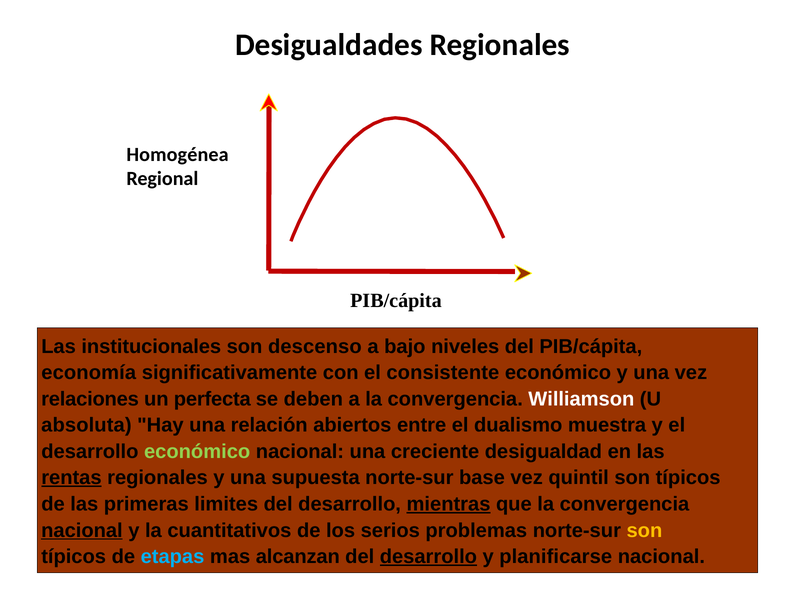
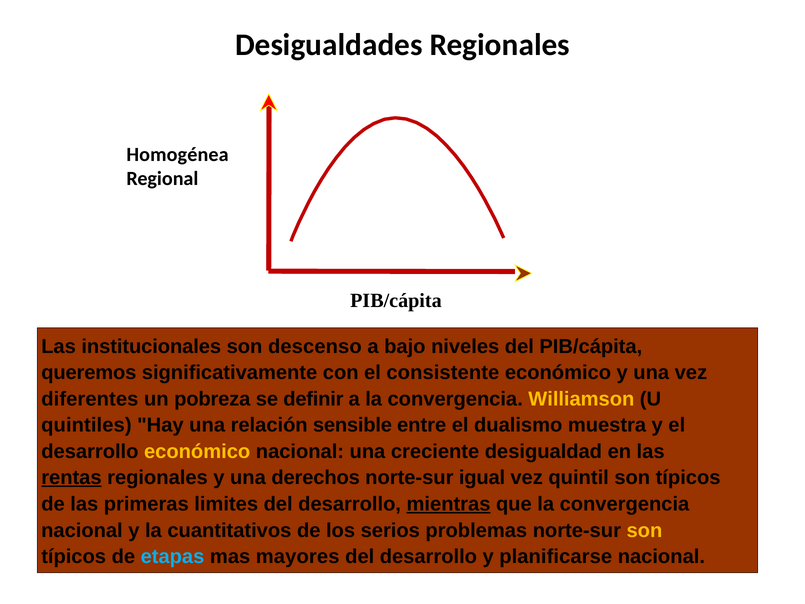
economía: economía -> queremos (89, 373)
relaciones: relaciones -> diferentes (90, 399)
perfecta: perfecta -> pobreza (212, 399)
deben: deben -> definir (313, 399)
Williamson colour: white -> yellow (581, 399)
absoluta: absoluta -> quintiles (86, 425)
abiertos: abiertos -> sensible (352, 425)
económico colour: light green -> yellow (197, 451)
supuesta: supuesta -> derechos (316, 477)
base: base -> igual (482, 477)
nacional underline: present -> none (82, 530)
alcanzan: alcanzan -> mayores (298, 556)
desarrollo underline: present -> none (428, 556)
